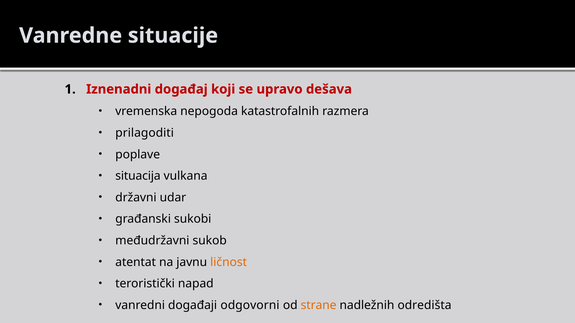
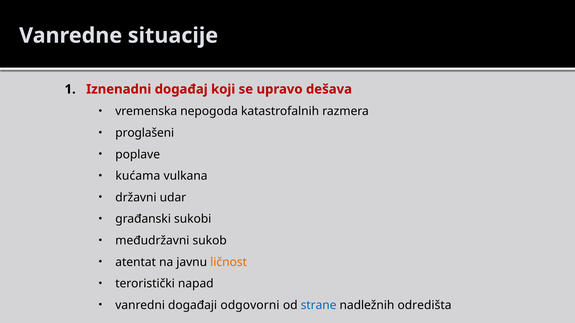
prilagoditi: prilagoditi -> proglašeni (145, 133)
situacija: situacija -> kućama (138, 176)
strane colour: orange -> blue (319, 306)
